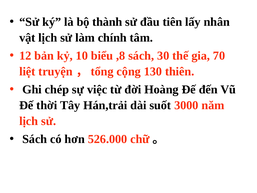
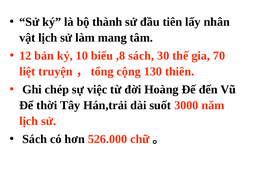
chính: chính -> mang (112, 38)
